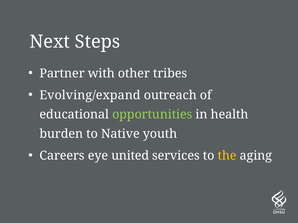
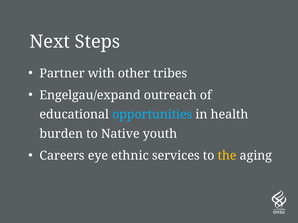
Evolving/expand: Evolving/expand -> Engelgau/expand (90, 95)
opportunities colour: light green -> light blue (152, 115)
united: united -> ethnic (130, 156)
